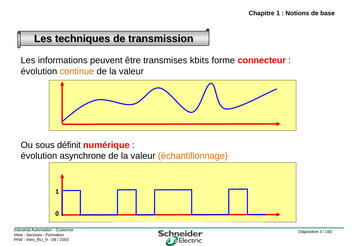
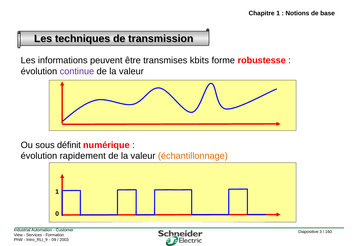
connecteur: connecteur -> robustesse (262, 60)
continue colour: orange -> purple (77, 71)
asynchrone: asynchrone -> rapidement (83, 156)
